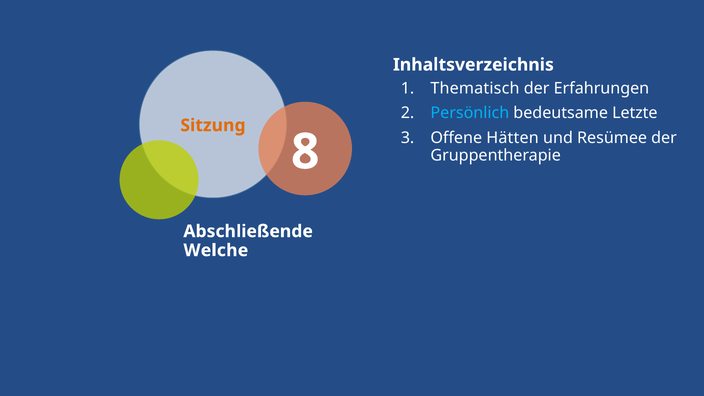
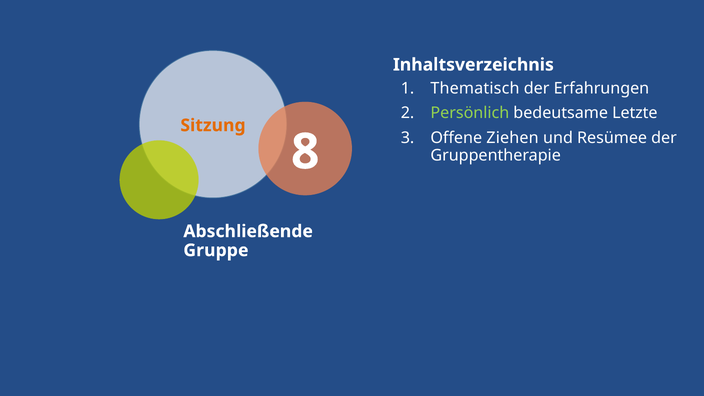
Persönlich colour: light blue -> light green (470, 113)
Hätten: Hätten -> Ziehen (513, 138)
Welche: Welche -> Gruppe (216, 250)
